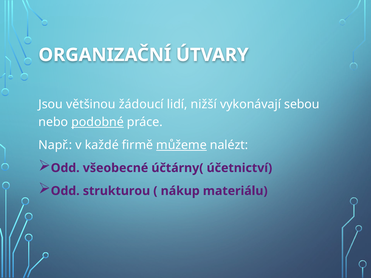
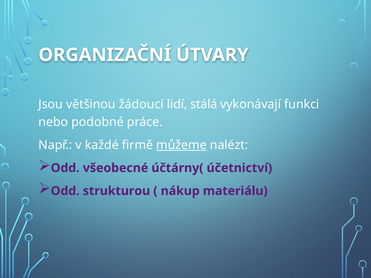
nižší: nižší -> stálá (204, 104)
sebou: sebou -> funkci (302, 104)
podobné underline: present -> none (98, 122)
